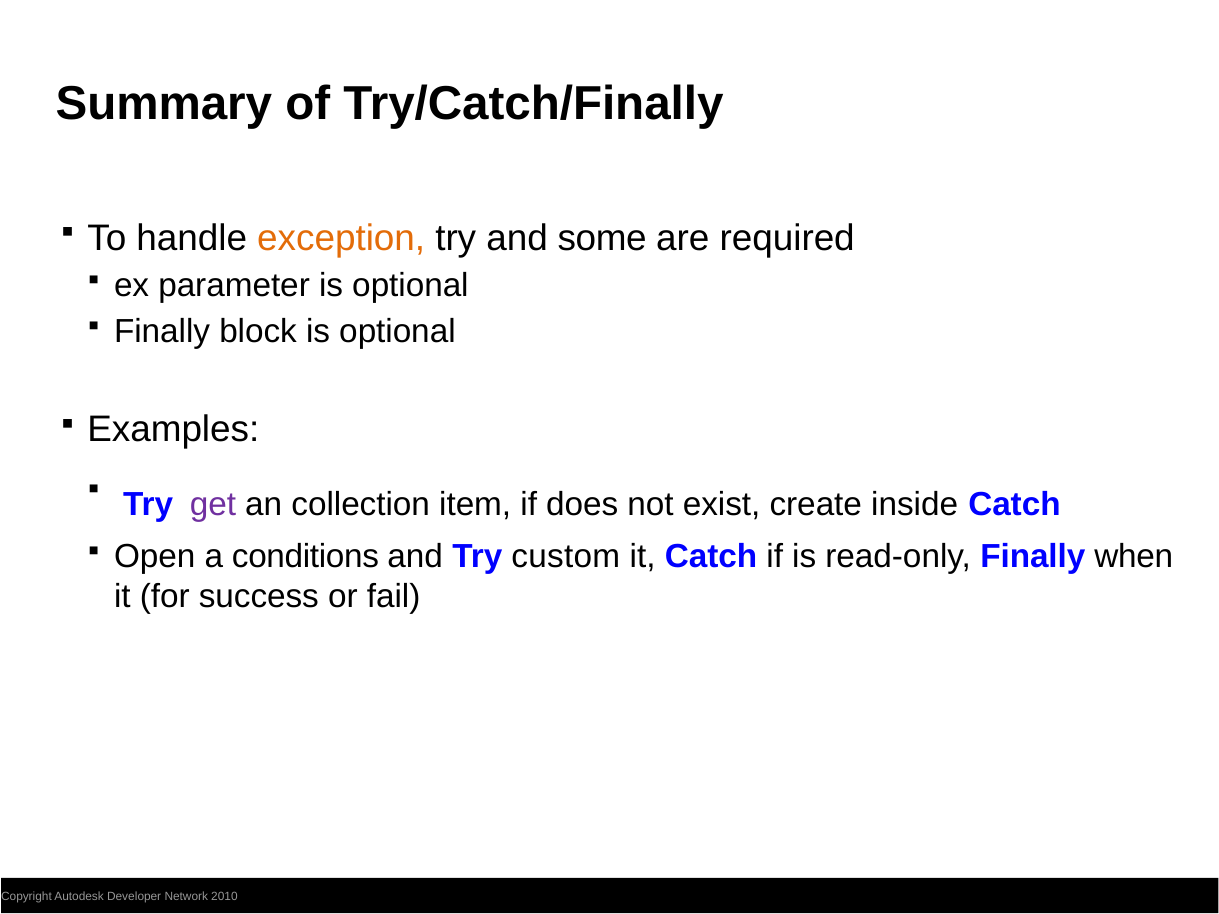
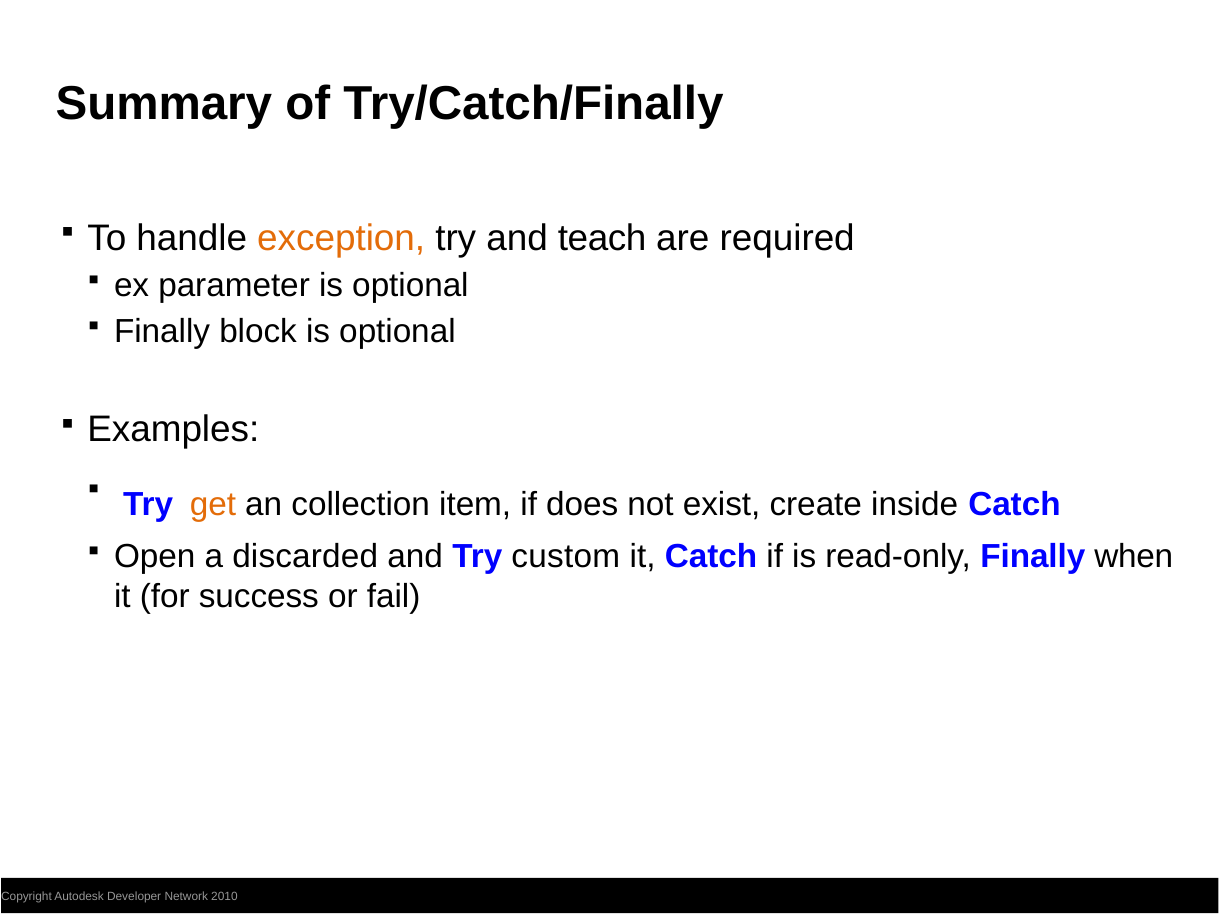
some: some -> teach (602, 238)
get colour: purple -> orange (213, 505)
conditions: conditions -> discarded (305, 556)
